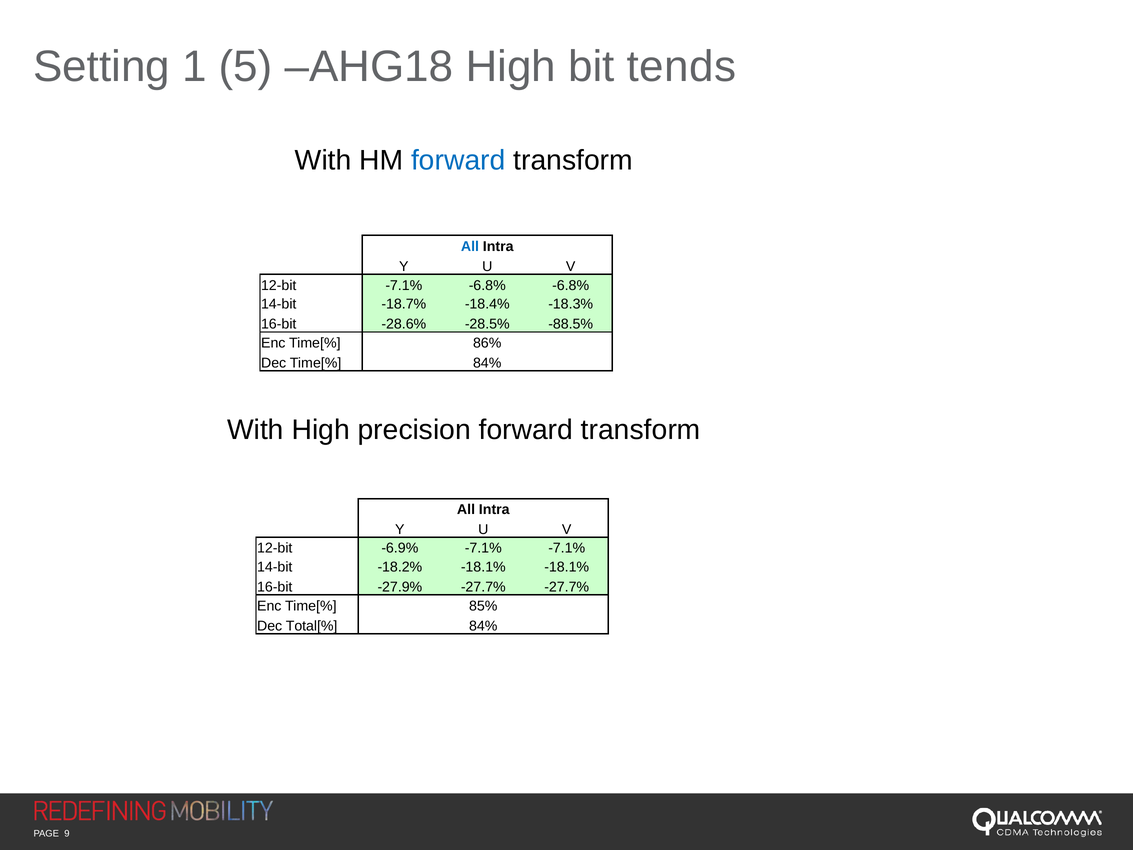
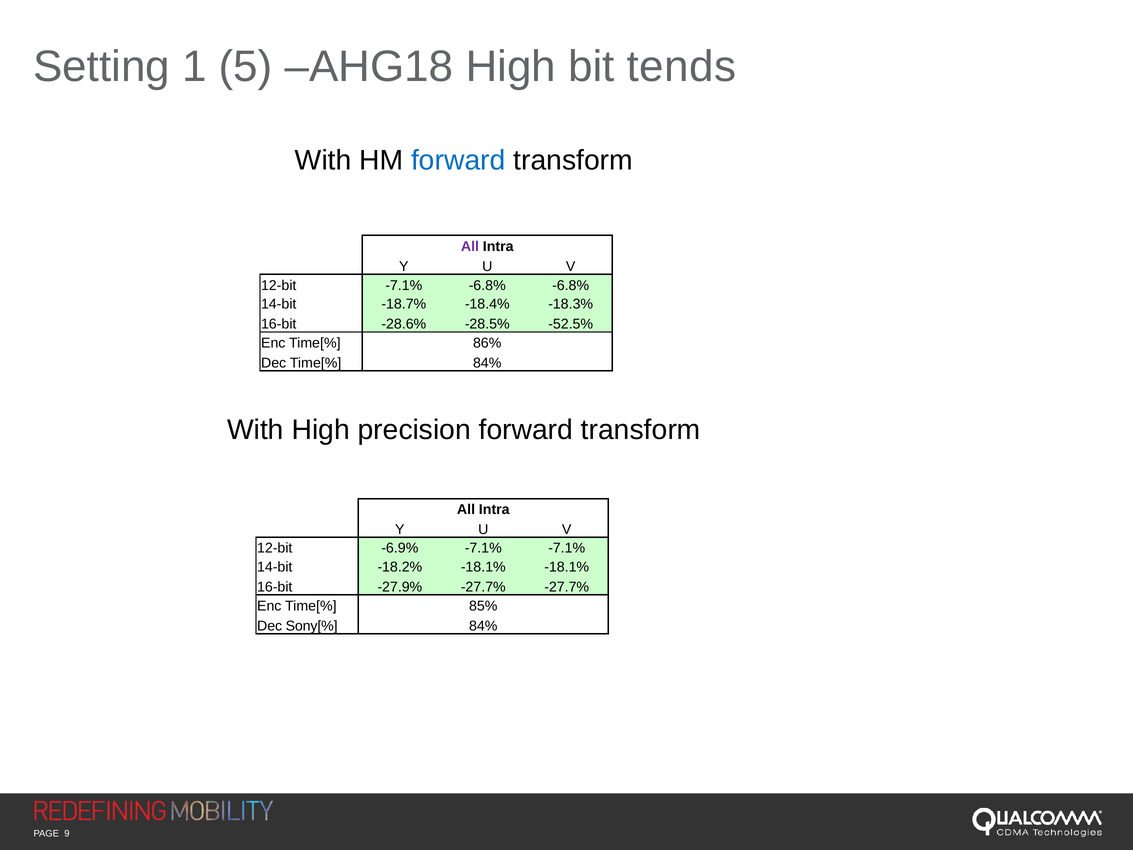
All colour: blue -> purple (470, 246)
-88.5%: -88.5% -> -52.5% (571, 324)
Total[%: Total[% -> Sony[% (312, 626)
